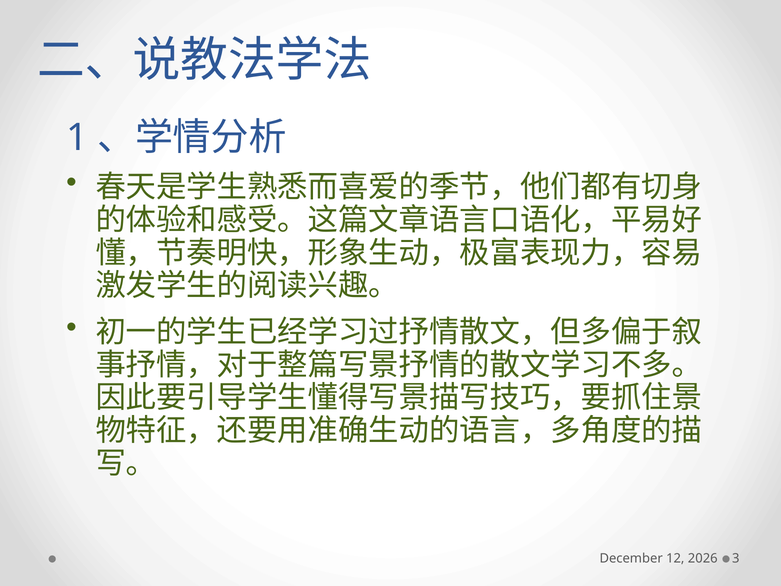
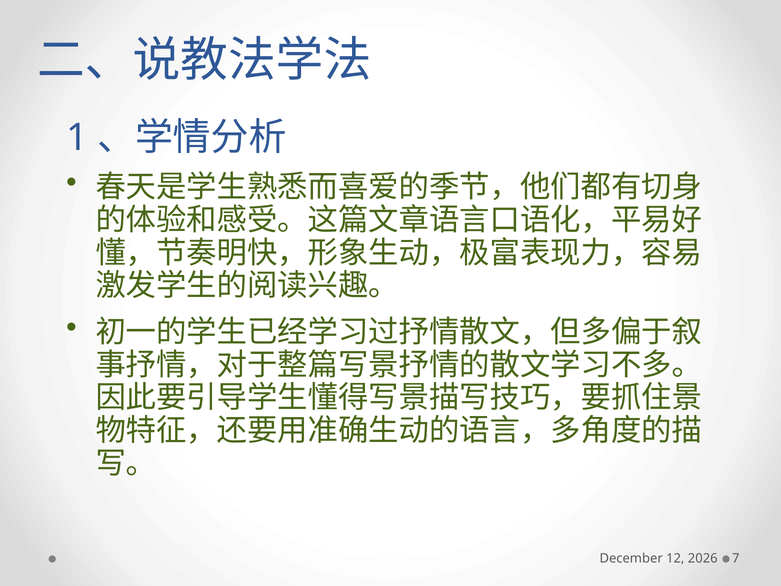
3: 3 -> 7 (736, 558)
